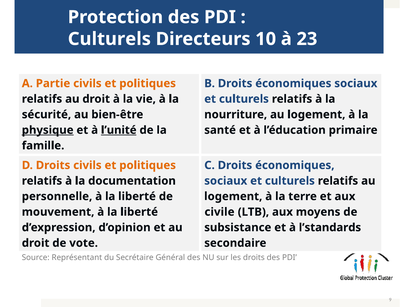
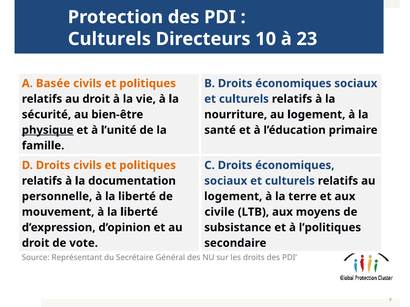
Partie: Partie -> Basée (53, 84)
l’unité underline: present -> none (119, 130)
l’standards: l’standards -> l’politiques (330, 228)
